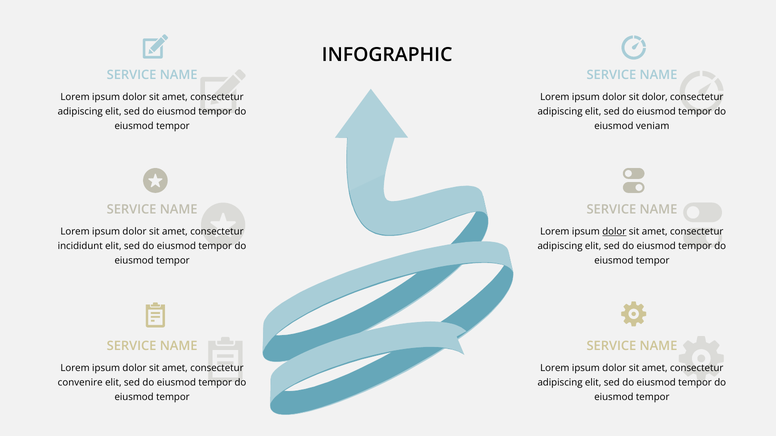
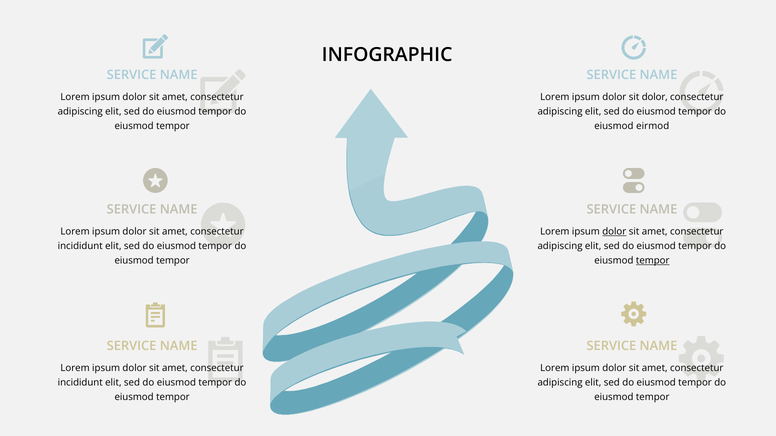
veniam: veniam -> eirmod (653, 126)
tempor underline: none -> present (653, 261)
convenire: convenire -> incididunt (80, 383)
